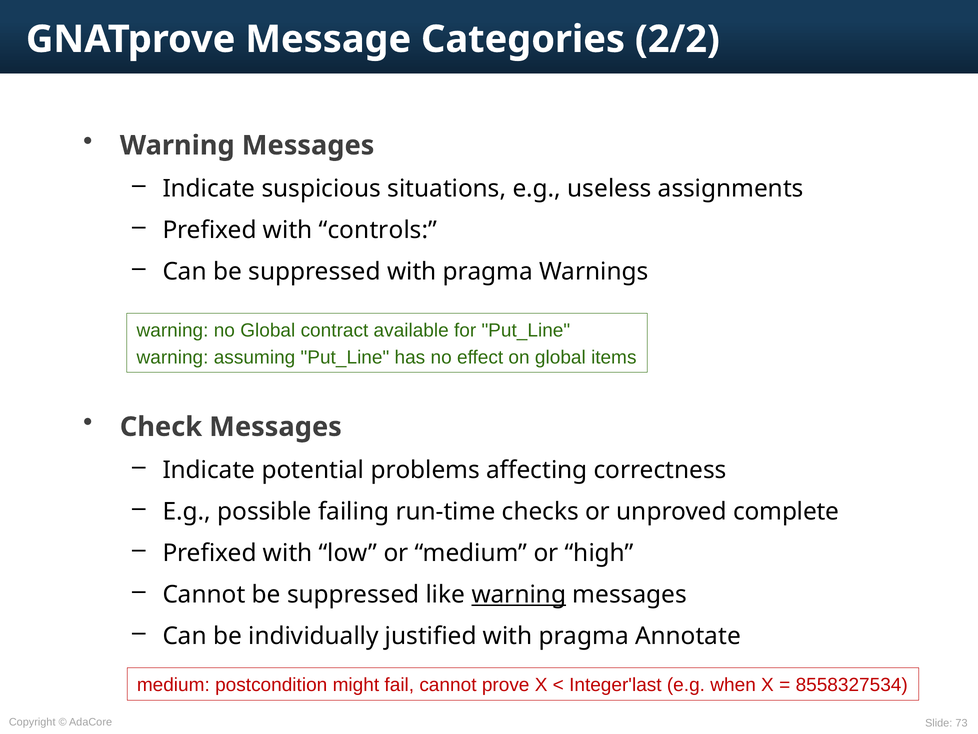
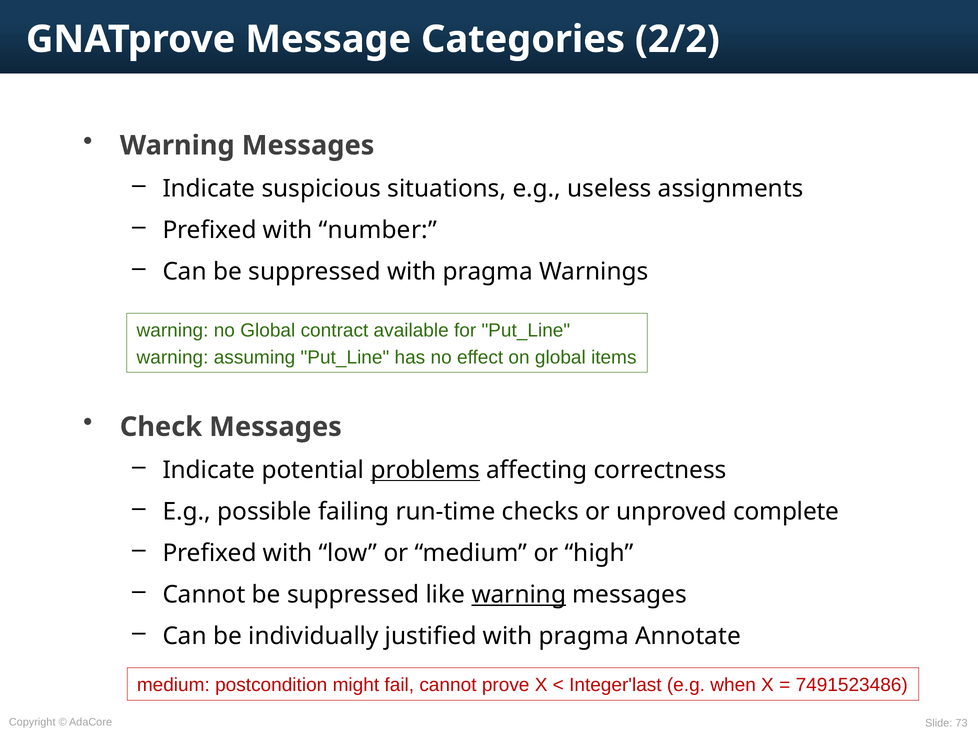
controls: controls -> number (378, 230)
problems underline: none -> present (425, 470)
8558327534: 8558327534 -> 7491523486 (852, 685)
